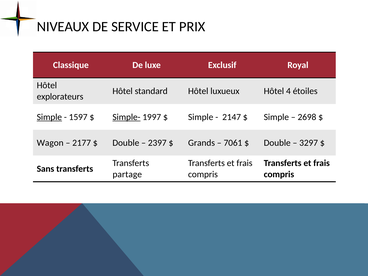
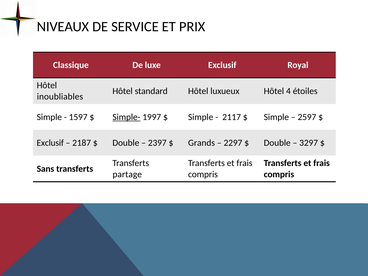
explorateurs: explorateurs -> inoubliables (60, 97)
Simple underline: present -> none (49, 117)
2147: 2147 -> 2117 (232, 117)
2698: 2698 -> 2597 (307, 117)
Wagon: Wagon -> Exclusif (50, 143)
2177: 2177 -> 2187 (82, 143)
7061: 7061 -> 2297 (233, 143)
